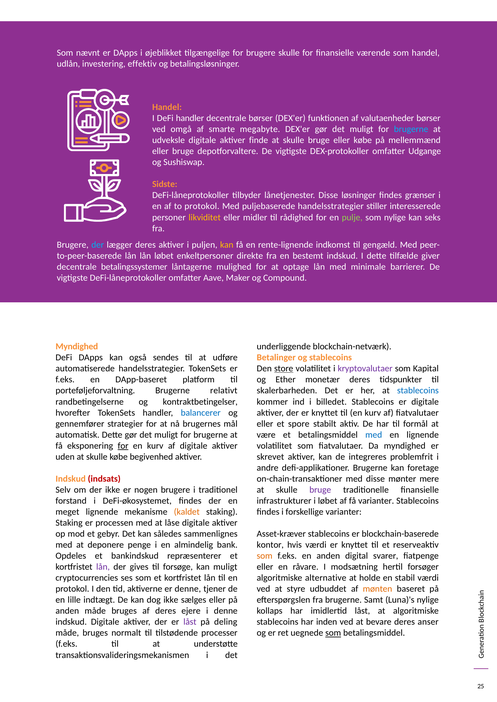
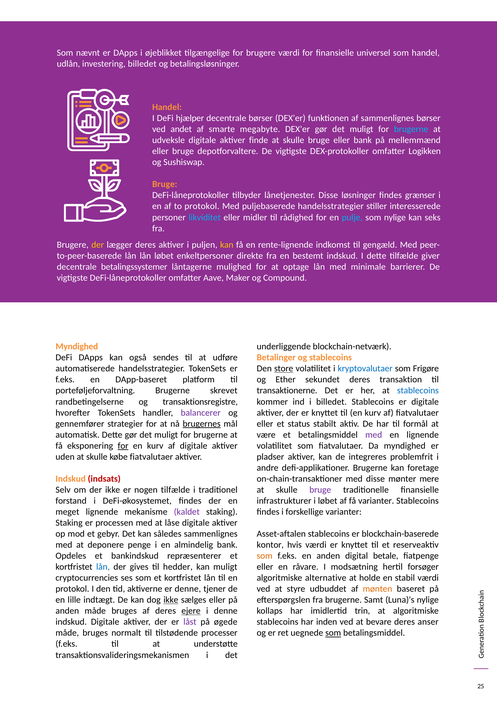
brugere skulle: skulle -> værdi (289, 53)
værende: værende -> universel (374, 53)
investering effektiv: effektiv -> billedet (142, 64)
DeFi handler: handler -> hjælper (190, 118)
af valutaenheder: valutaenheder -> sammenlignes (387, 118)
omgå: omgå -> andet (181, 129)
eller købe: købe -> bank (363, 140)
Udgange: Udgange -> Logikken (425, 151)
Sidste: Sidste -> Bruge (165, 185)
likviditet colour: yellow -> light blue (205, 218)
pulje colour: light green -> light blue (352, 218)
der colour: light blue -> yellow (98, 245)
kryptovalutaer colour: purple -> blue (365, 369)
Kapital: Kapital -> Frigøre (426, 369)
monetær: monetær -> sekundet (323, 380)
tidspunkter: tidspunkter -> transaktion (401, 380)
relativt: relativt -> skrevet (224, 391)
skalerbarheden: skalerbarheden -> transaktionerne (287, 391)
kontraktbetingelser: kontraktbetingelser -> transaktionsregistre (200, 402)
balancerer colour: blue -> purple (201, 413)
brugernes underline: none -> present (202, 424)
spore: spore -> status (299, 424)
med colour: blue -> purple (374, 435)
købe begivenhed: begivenhed -> fiatvalutaer (151, 457)
skrevet: skrevet -> pladser (270, 457)
nogen brugere: brugere -> tilfælde (175, 490)
kaldet colour: orange -> purple (187, 512)
Asset-kræver: Asset-kræver -> Asset-aftalen (281, 535)
svarer: svarer -> betale (386, 557)
lån colour: purple -> blue (103, 568)
forsøge: forsøge -> hedder (178, 568)
ikke underline: none -> present (171, 601)
ejere underline: none -> present (191, 612)
imidlertid låst: låst -> trin (362, 612)
deling: deling -> øgede (226, 623)
